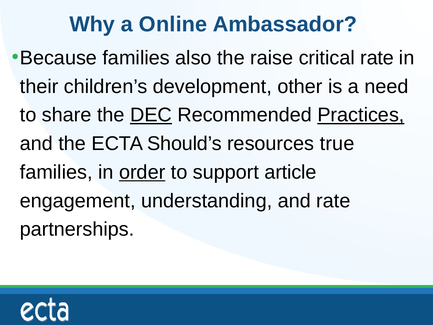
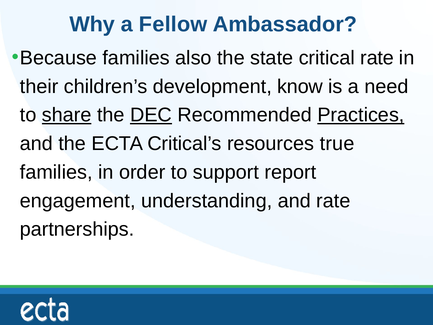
Online: Online -> Fellow (173, 24)
raise: raise -> state (272, 58)
other: other -> know (300, 86)
share underline: none -> present (67, 115)
Should’s: Should’s -> Critical’s (184, 144)
order underline: present -> none (142, 172)
article: article -> report (290, 172)
